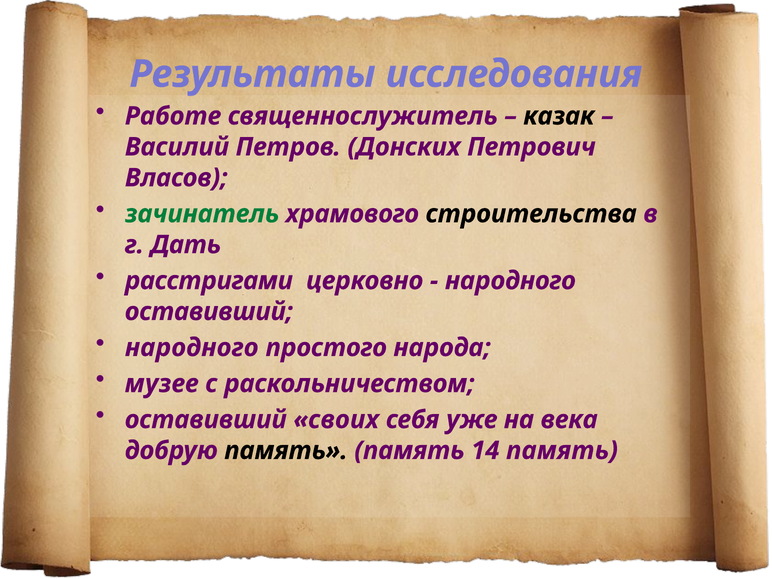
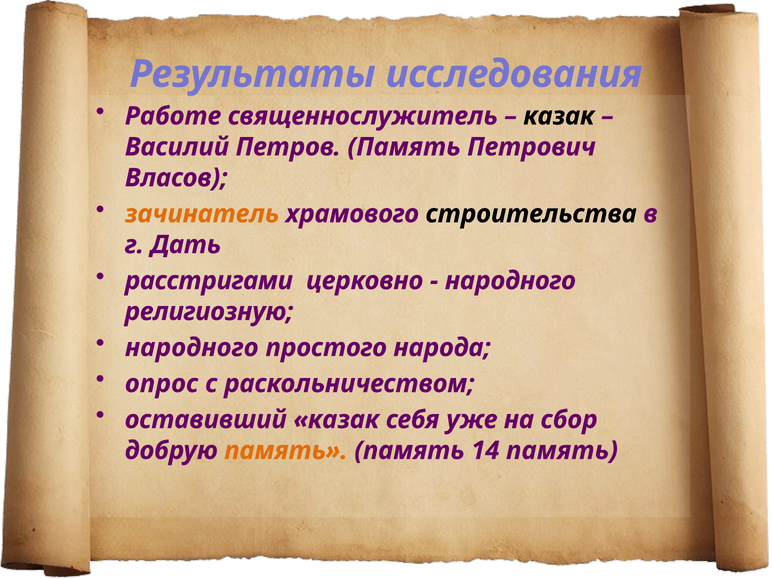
Петров Донских: Донских -> Память (404, 147)
зачинатель colour: green -> orange (202, 214)
оставивший: оставивший -> религиозную (209, 312)
музее: музее -> опрос (162, 384)
оставивший своих: своих -> казак (336, 420)
века: века -> сбор (569, 420)
память colour: black -> orange (286, 451)
